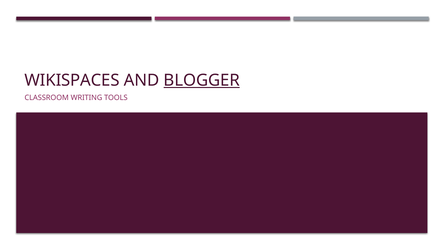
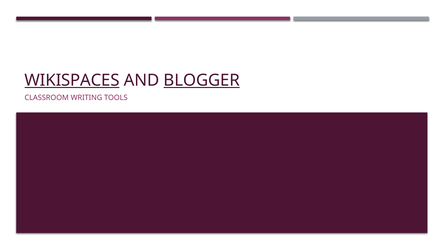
WIKISPACES underline: none -> present (72, 81)
